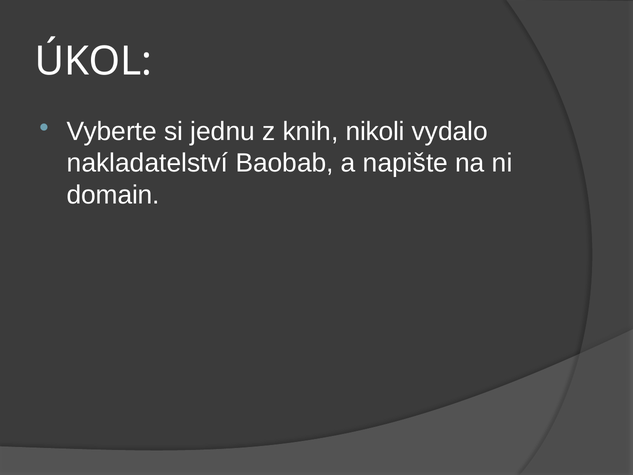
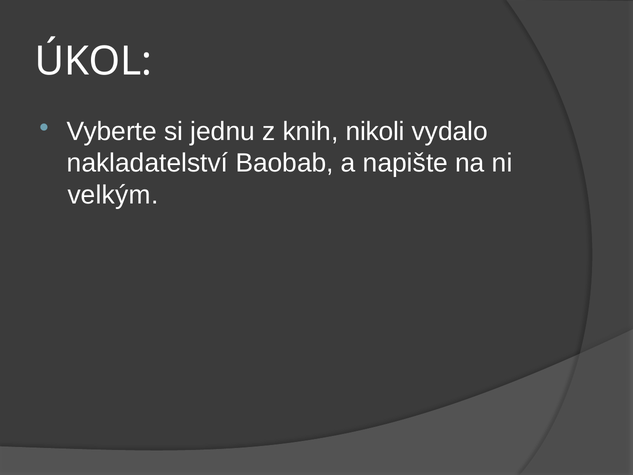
domain: domain -> velkým (113, 195)
